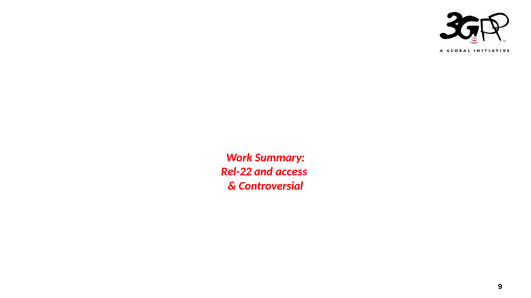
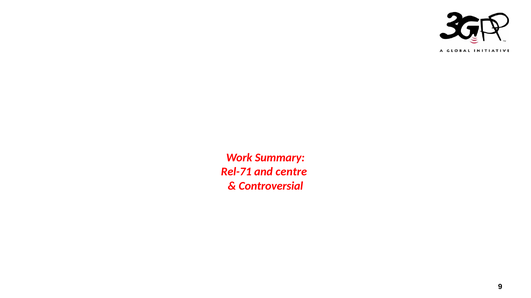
Rel-22: Rel-22 -> Rel-71 (236, 172)
access: access -> centre (291, 172)
